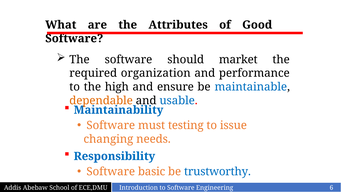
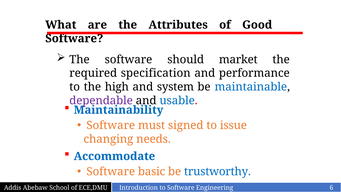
organization: organization -> specification (156, 73)
ensure: ensure -> system (175, 87)
dependable colour: orange -> purple (101, 100)
testing: testing -> signed (186, 125)
Responsibility: Responsibility -> Accommodate (114, 156)
